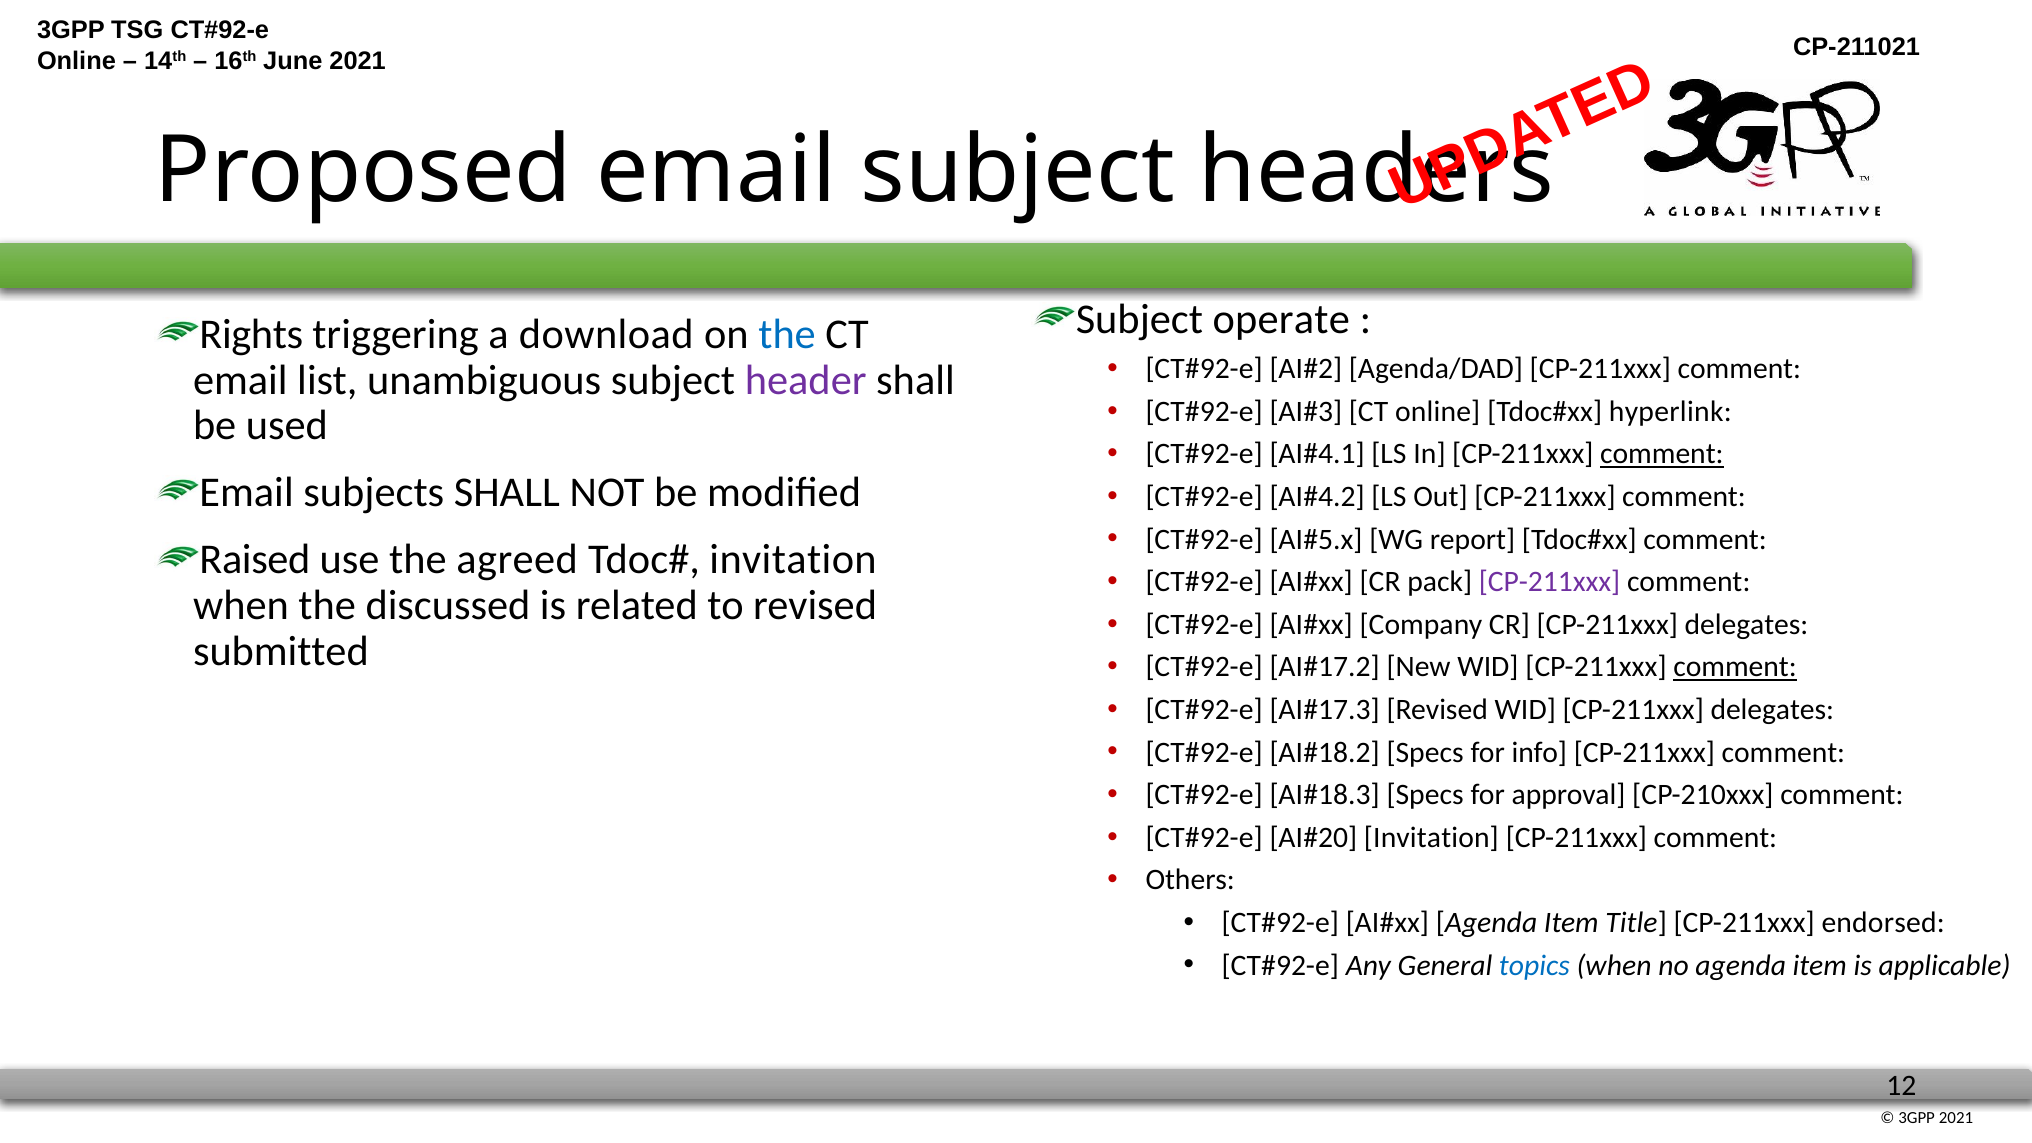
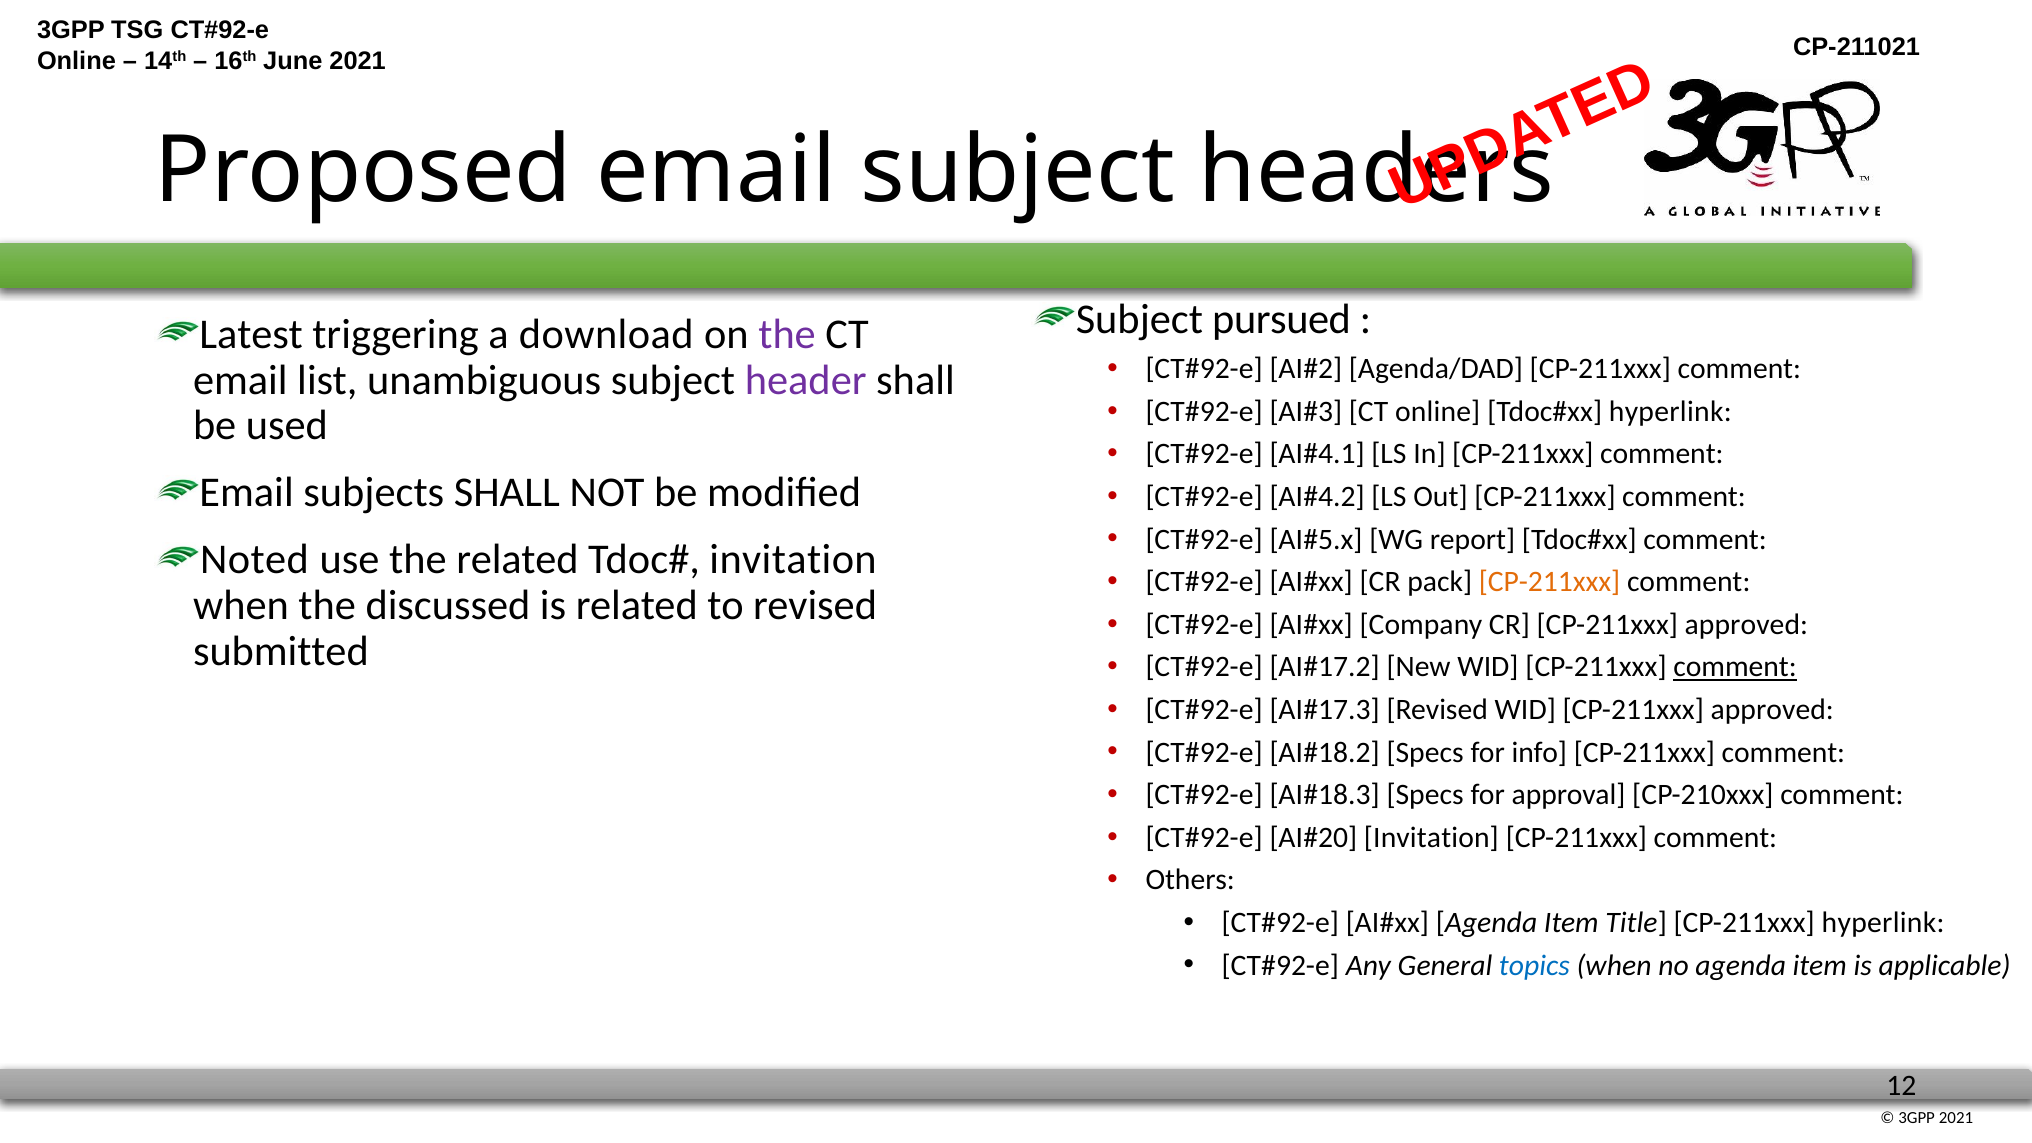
operate: operate -> pursued (1282, 319)
Rights: Rights -> Latest (251, 334)
the colour: blue -> purple (787, 334)
comment underline: present -> none (1662, 454)
Raised: Raised -> Noted (255, 560)
the agreed: agreed -> related (517, 560)
CP-211xxx colour: purple -> orange (1550, 582)
CR CP-211xxx delegates: delegates -> approved (1746, 624)
WID CP-211xxx delegates: delegates -> approved (1772, 710)
CP-211xxx endorsed: endorsed -> hyperlink (1883, 923)
